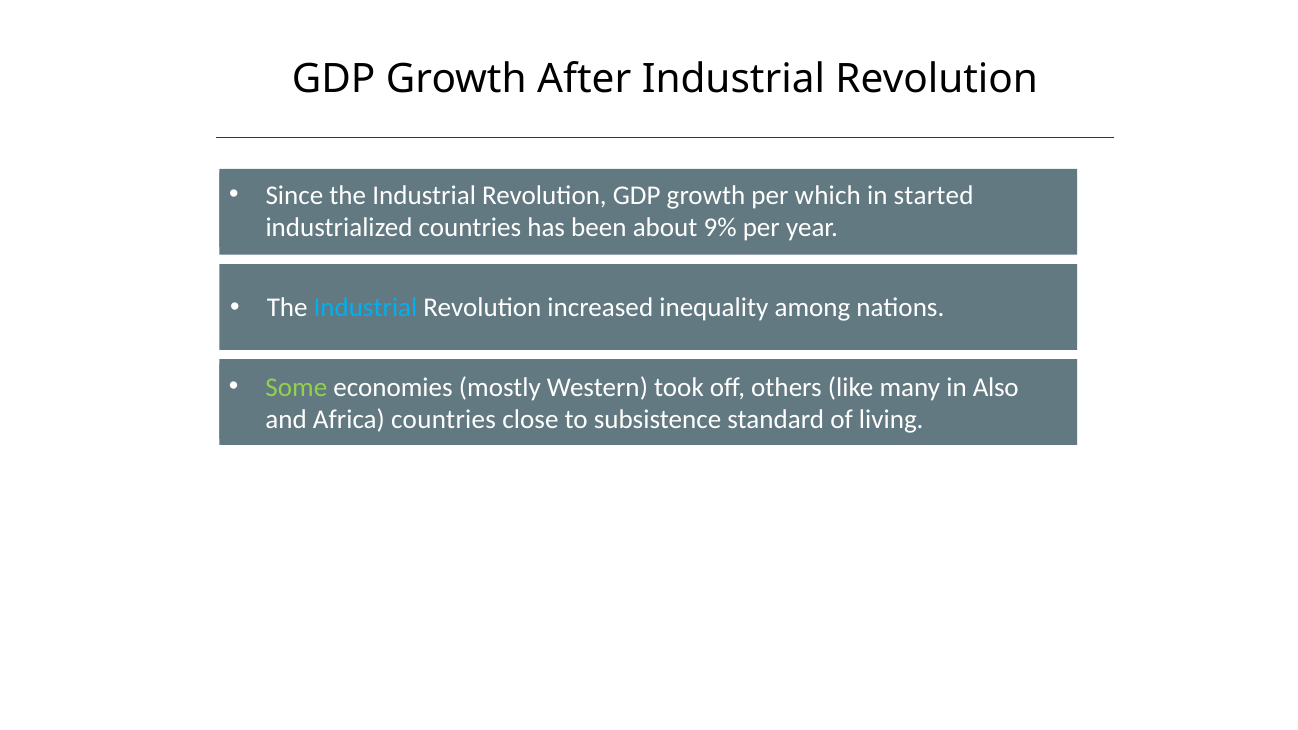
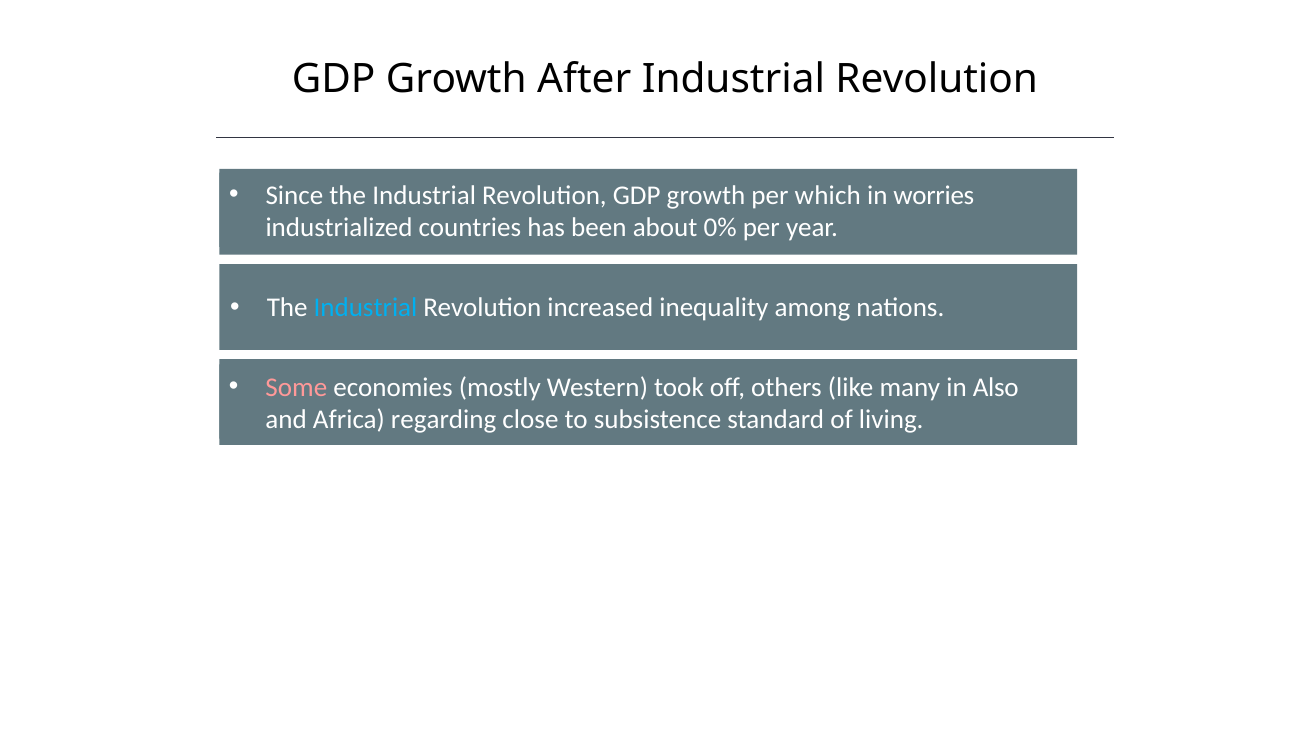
started: started -> worries (934, 195)
9%: 9% -> 0% (720, 228)
Some colour: light green -> pink (296, 387)
Africa countries: countries -> regarding (444, 420)
